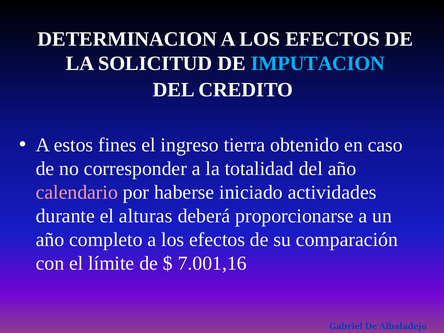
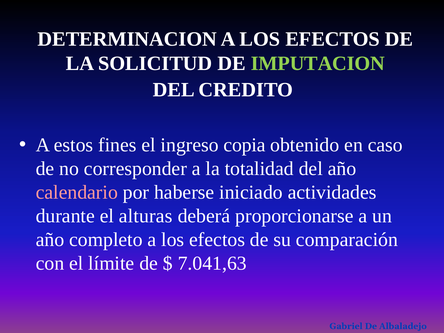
IMPUTACION colour: light blue -> light green (318, 64)
tierra: tierra -> copia (245, 145)
7.001,16: 7.001,16 -> 7.041,63 (212, 263)
